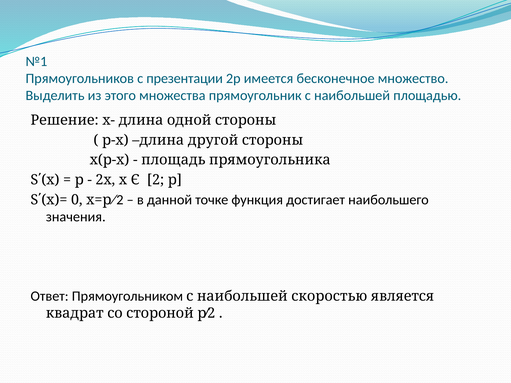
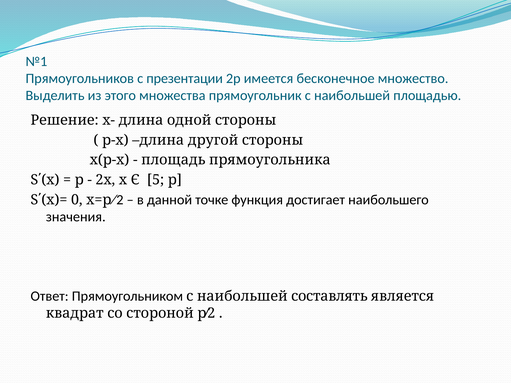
2: 2 -> 5 (156, 180)
скоростью: скоростью -> составлять (329, 296)
